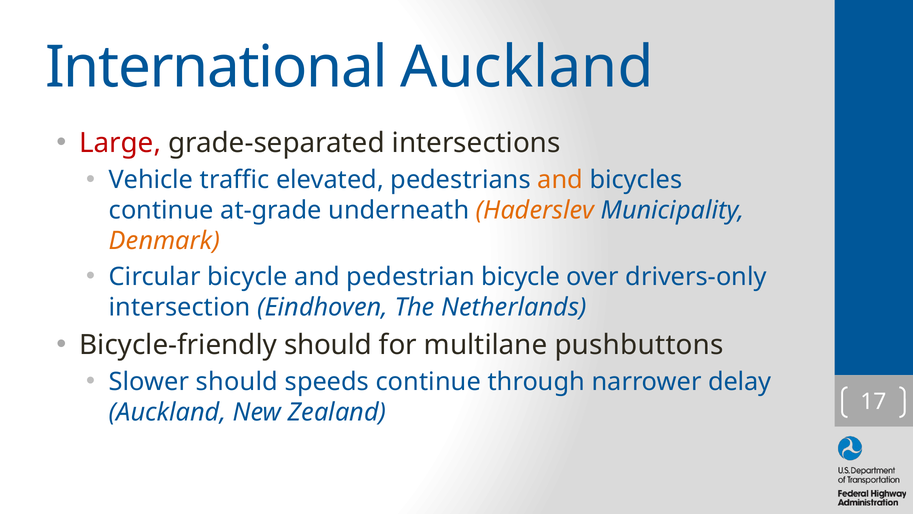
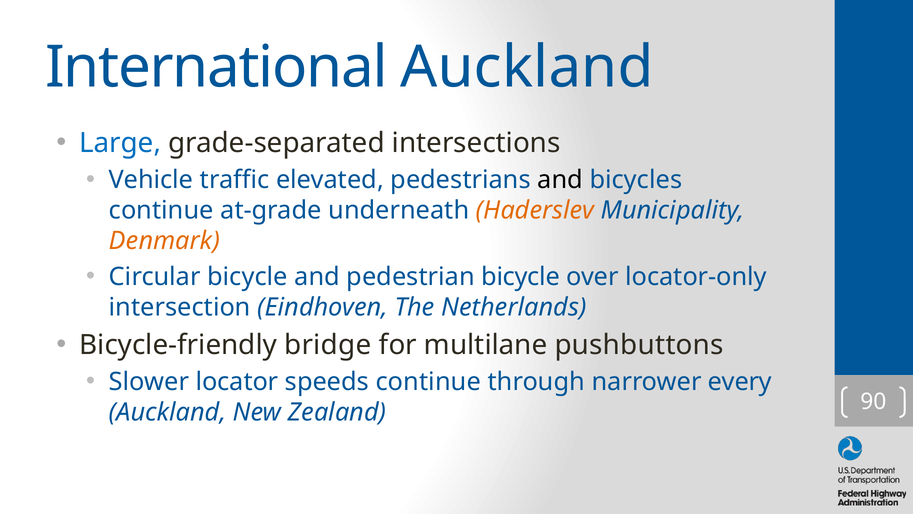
Large colour: red -> blue (120, 143)
and colour: orange -> black (560, 180)
drivers-only: drivers-only -> locator-only (696, 276)
Bicycle-friendly should: should -> bridge (328, 345)
Slower should: should -> locator (237, 381)
delay: delay -> every (740, 381)
17: 17 -> 90 (873, 402)
